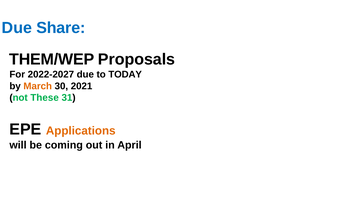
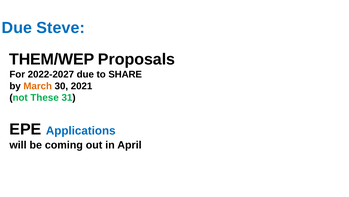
Share: Share -> Steve (61, 28)
TODAY: TODAY -> SHARE (125, 74)
Applications colour: orange -> blue (81, 130)
